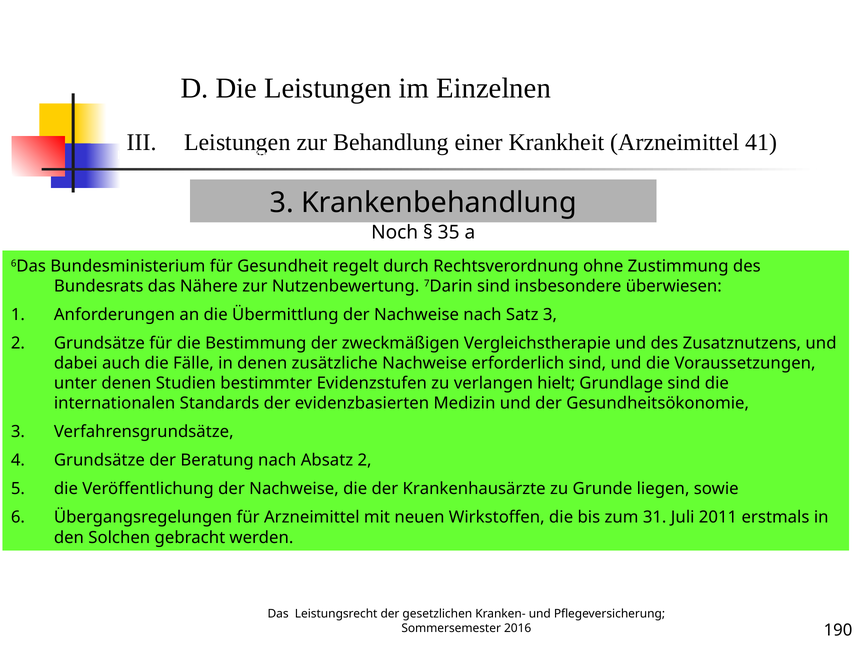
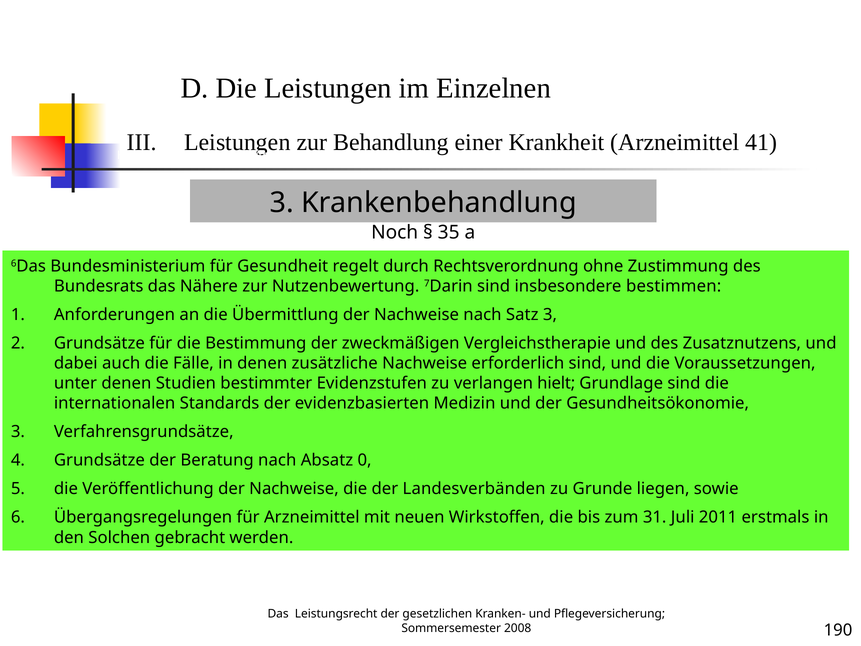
überwiesen: überwiesen -> bestimmen (674, 286)
Absatz 2: 2 -> 0 (365, 460)
Krankenhausärzte: Krankenhausärzte -> Landesverbänden (474, 489)
2016: 2016 -> 2008 (518, 628)
